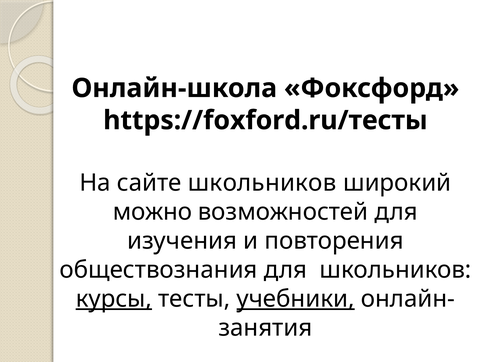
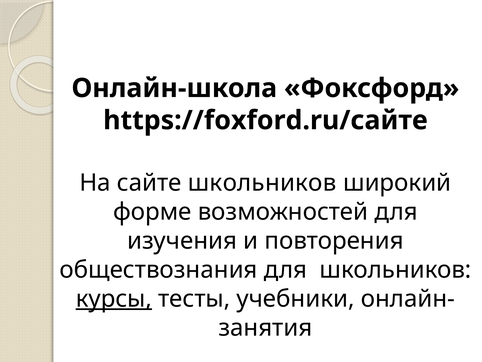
https://foxford.ru/тесты: https://foxford.ru/тесты -> https://foxford.ru/сайте (265, 120)
можно: можно -> форме (152, 212)
учебники underline: present -> none (296, 298)
